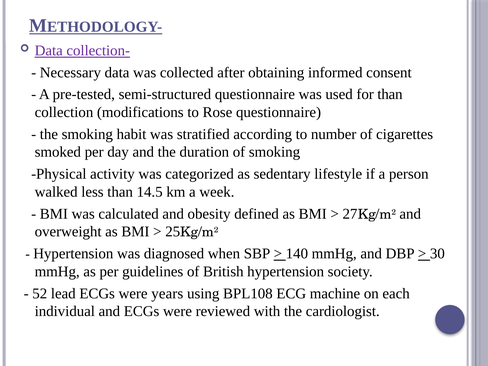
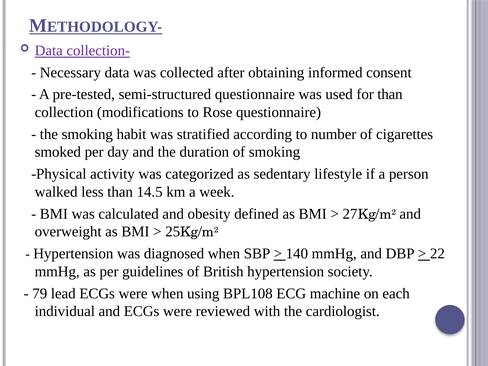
30: 30 -> 22 (437, 254)
52: 52 -> 79 (40, 293)
were years: years -> when (167, 293)
